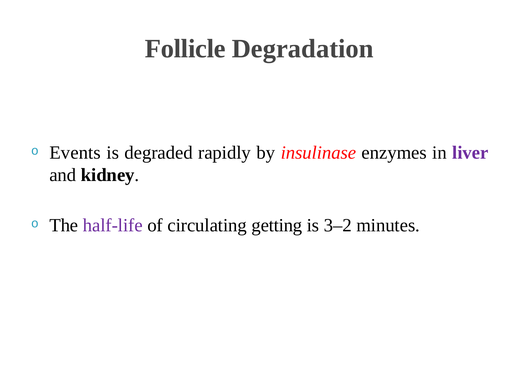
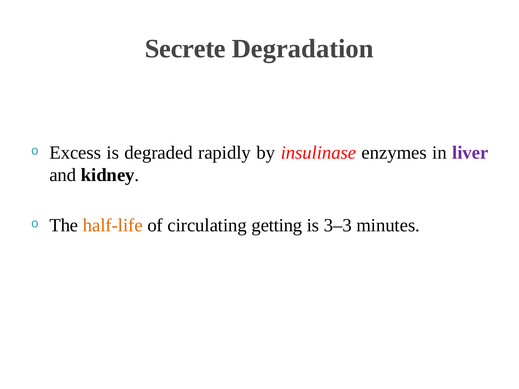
Follicle: Follicle -> Secrete (185, 49)
Events: Events -> Excess (75, 153)
half-life colour: purple -> orange (113, 226)
3–2: 3–2 -> 3–3 (338, 226)
